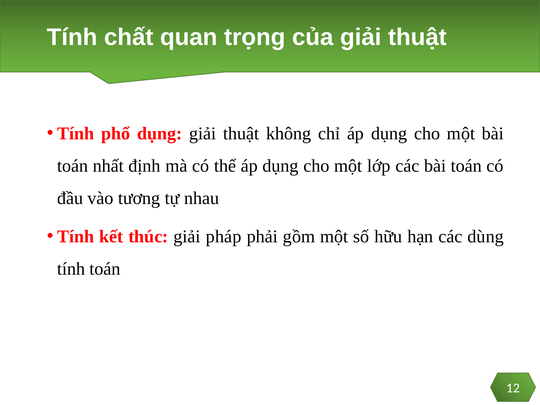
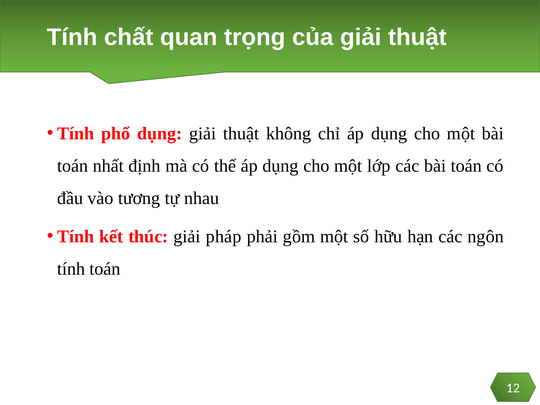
dùng: dùng -> ngôn (486, 236)
